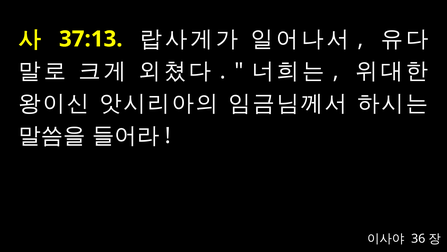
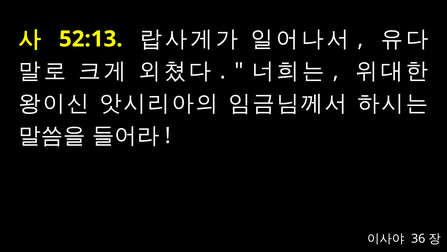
37:13: 37:13 -> 52:13 (91, 39)
